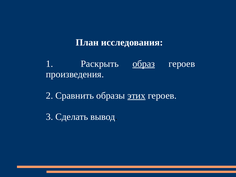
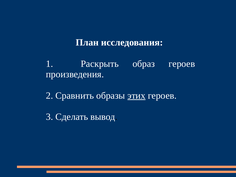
образ underline: present -> none (144, 64)
